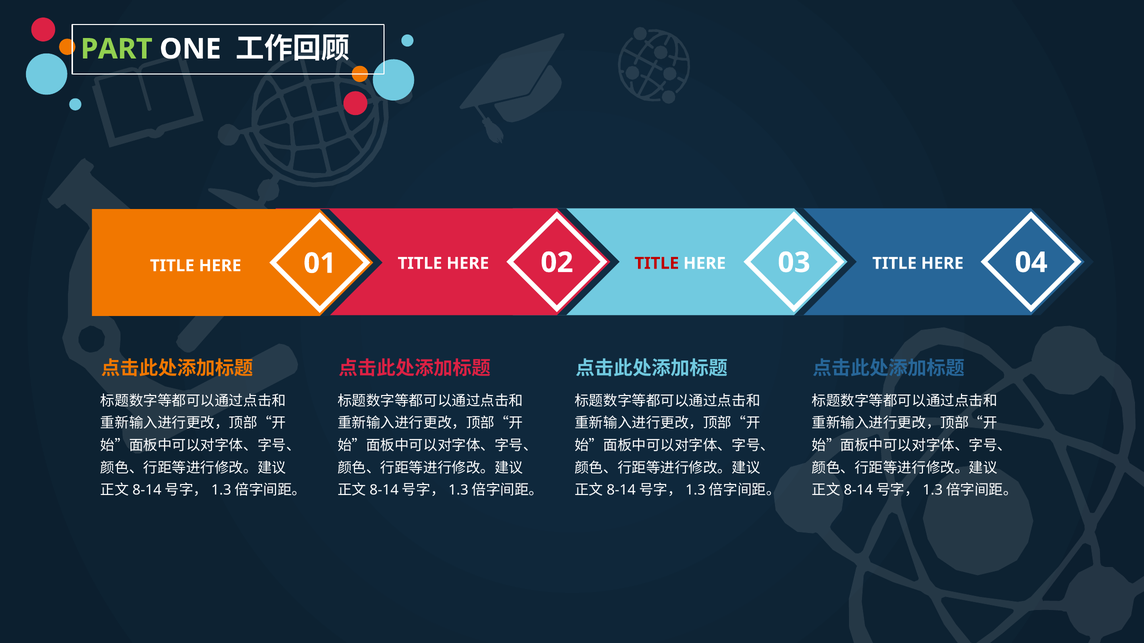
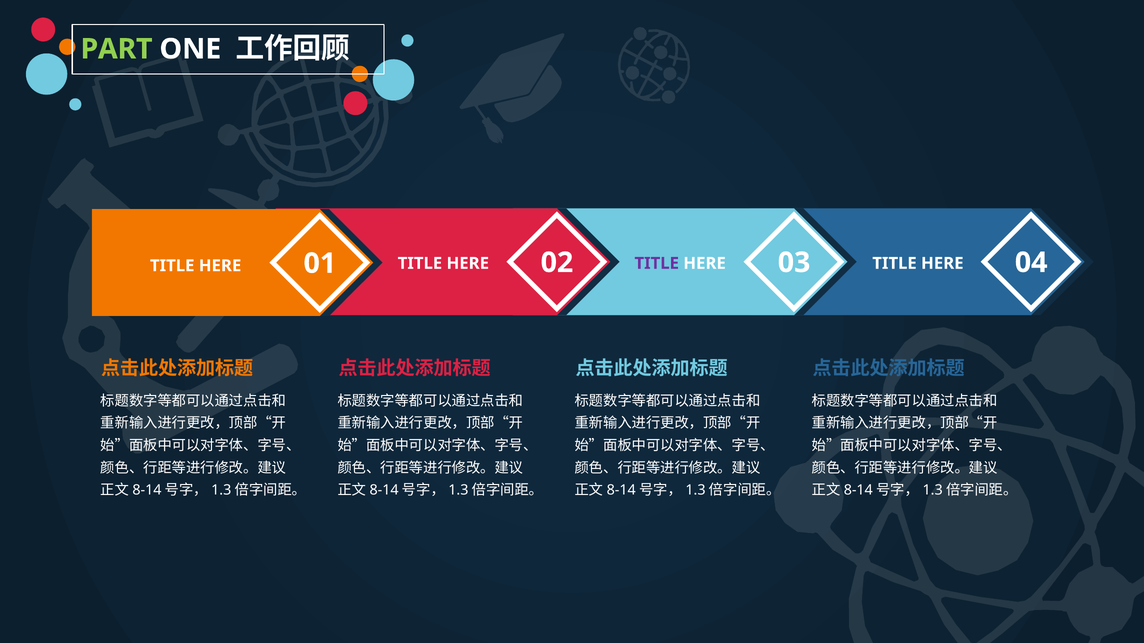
TITLE colour: red -> purple (657, 264)
